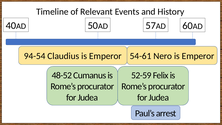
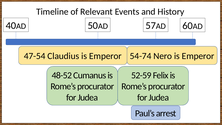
94-54: 94-54 -> 47-54 (35, 56)
54-61: 54-61 -> 54-74 (141, 56)
